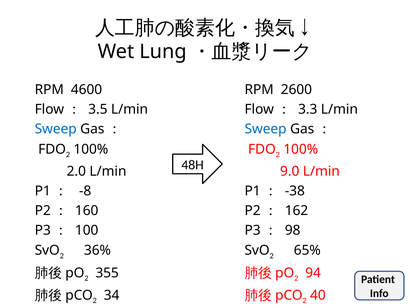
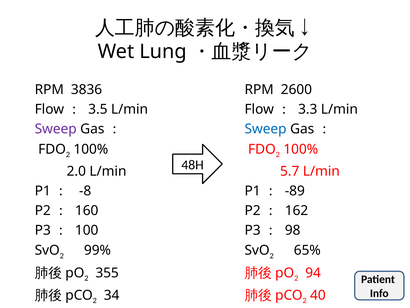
4600: 4600 -> 3836 (87, 89)
Sweep colour: blue -> purple (56, 129)
9.0: 9.0 -> 5.7 (290, 171)
-38: -38 -> -89 (295, 191)
36%: 36% -> 99% (97, 250)
